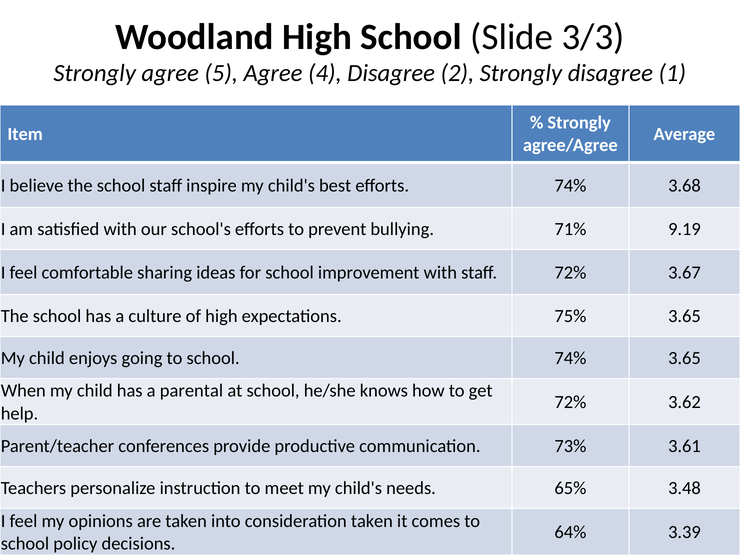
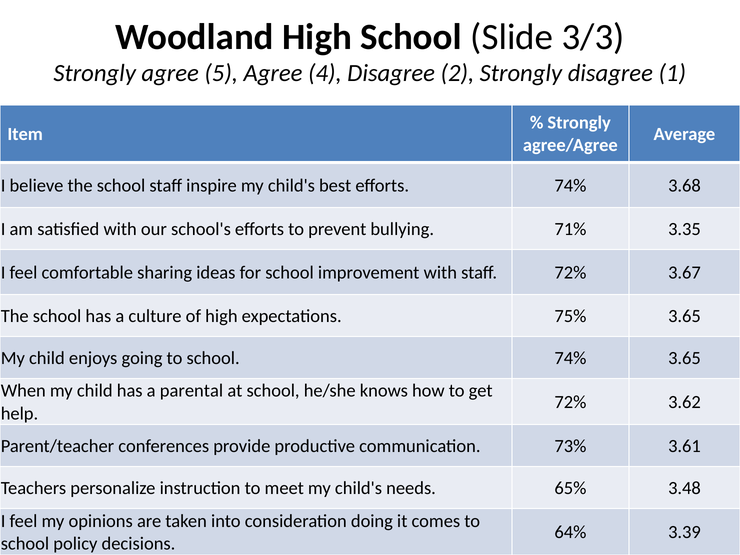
9.19: 9.19 -> 3.35 (684, 229)
consideration taken: taken -> doing (372, 521)
